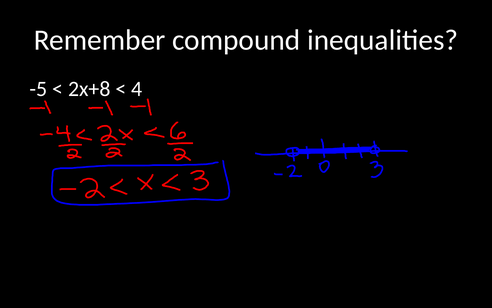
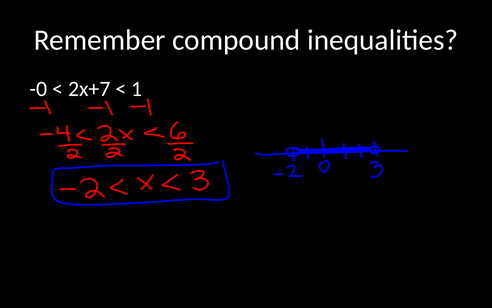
-5: -5 -> -0 (38, 89)
2x+8: 2x+8 -> 2x+7 (89, 89)
4: 4 -> 1 (137, 89)
